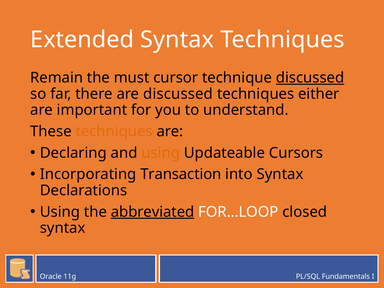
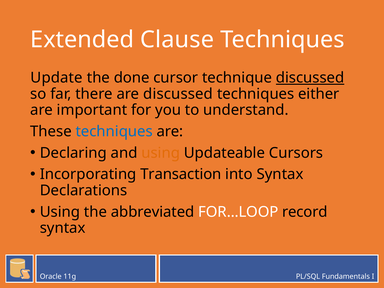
Extended Syntax: Syntax -> Clause (177, 40)
Remain: Remain -> Update (57, 78)
must: must -> done (132, 78)
techniques colour: orange -> blue (114, 131)
abbreviated underline: present -> none (153, 212)
closed: closed -> record (305, 212)
